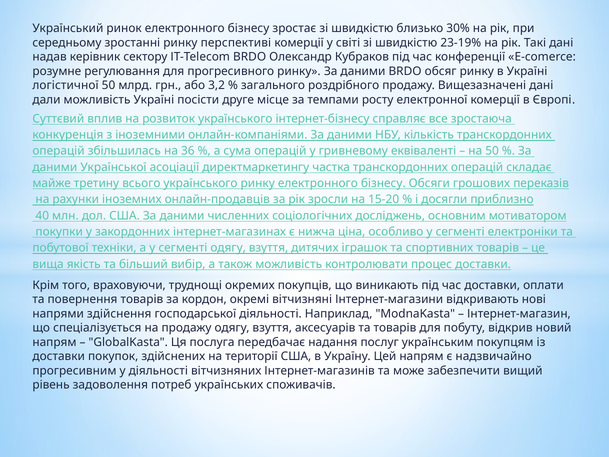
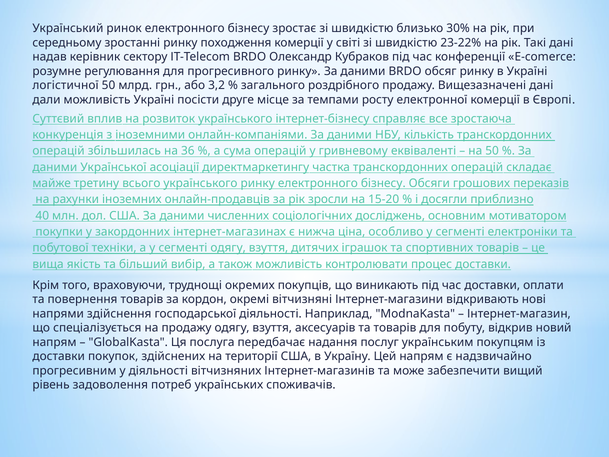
перспективі: перспективі -> походження (236, 43)
23-19%: 23-19% -> 23-22% (461, 43)
